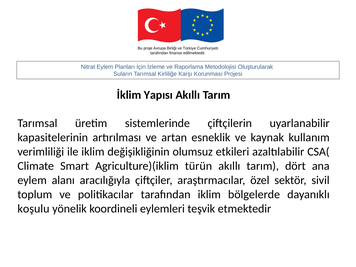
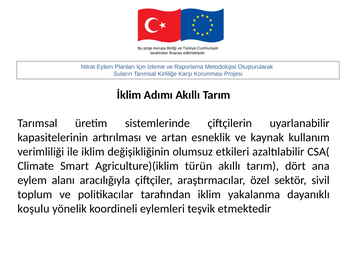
Yapısı: Yapısı -> Adımı (158, 95)
bölgelerde: bölgelerde -> yakalanma (254, 195)
